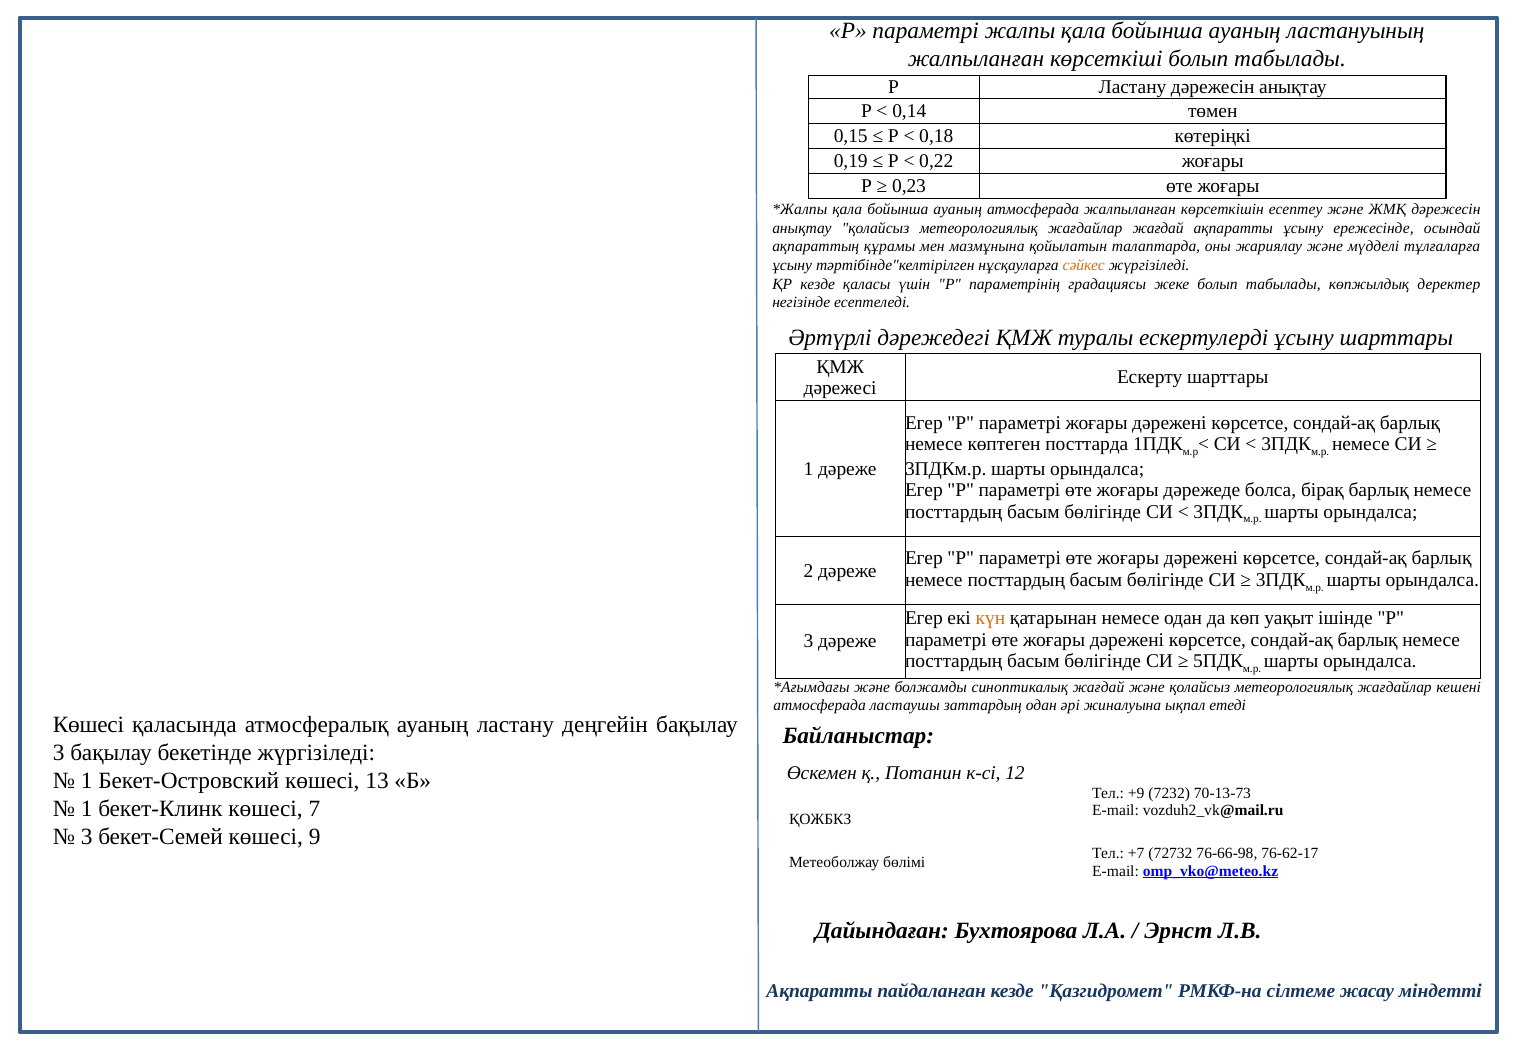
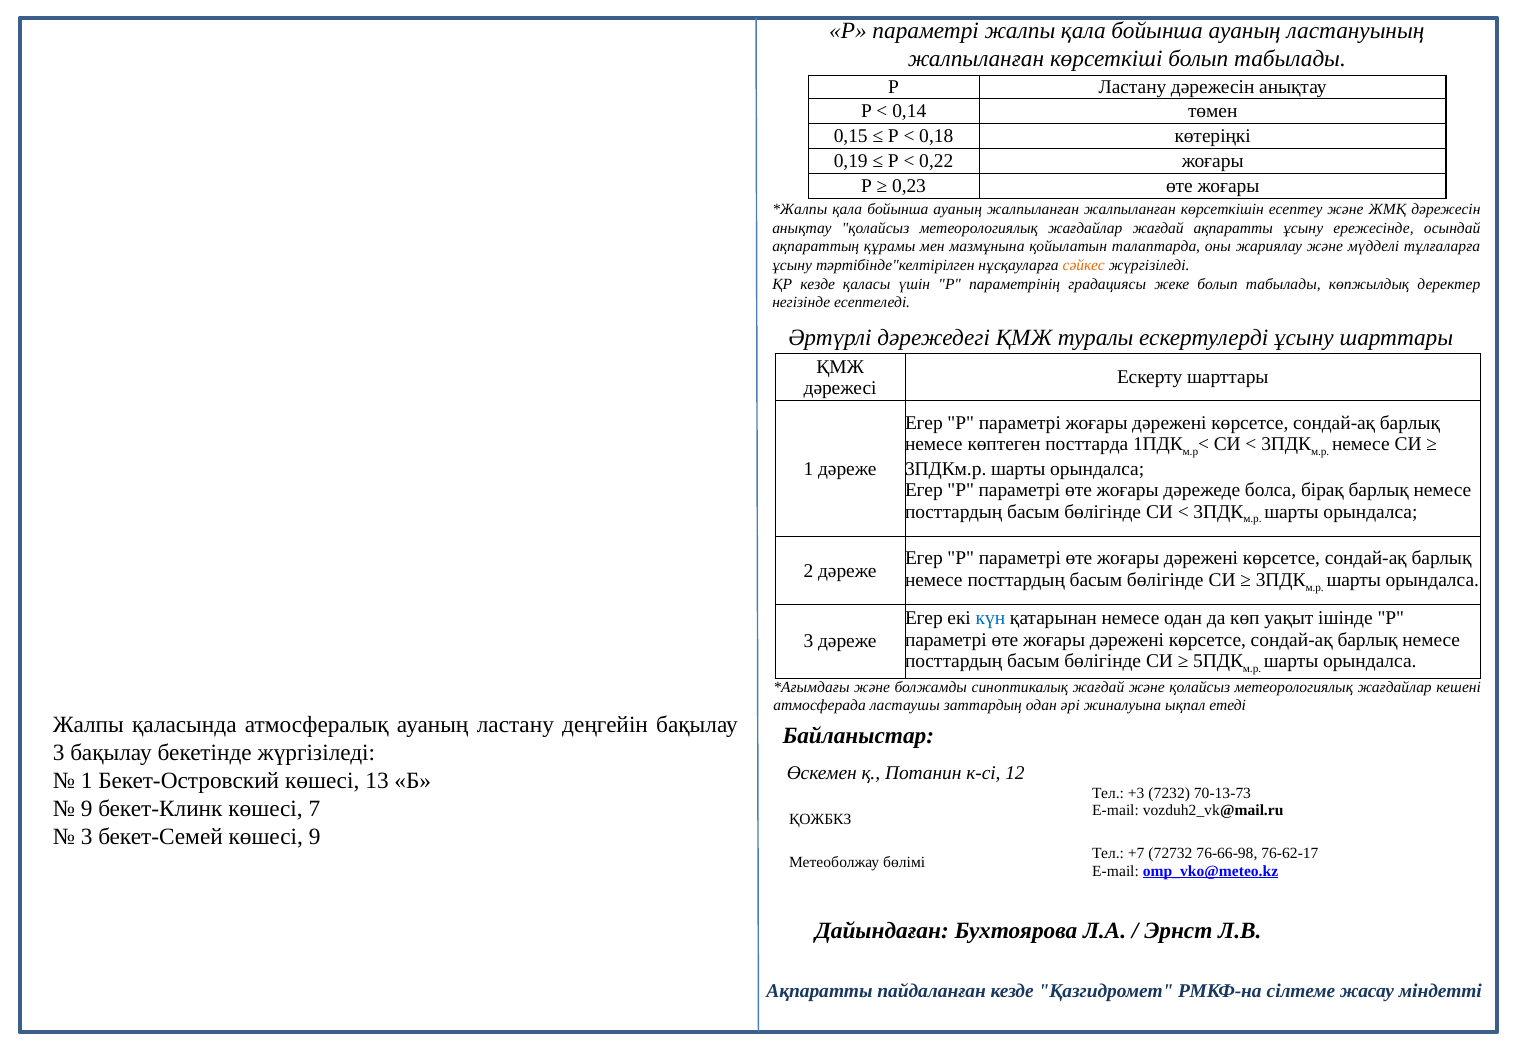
ауаның атмосферада: атмосферада -> жалпыланған (1033, 209)
күн colour: orange -> blue (990, 619)
Көшесі: Көшесі -> Жалпы (88, 725)
+9: +9 -> +3 (1136, 793)
1: 1 -> 9 (87, 809)
